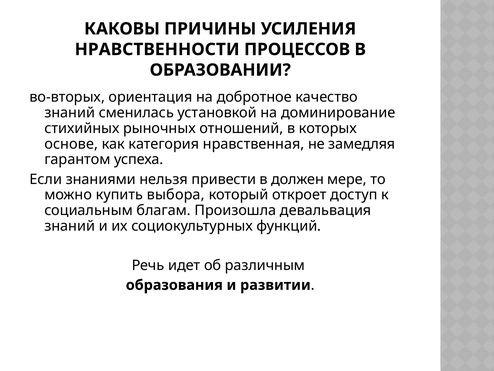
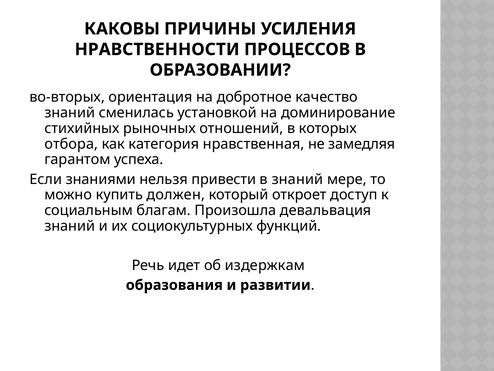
основе: основе -> отбора (71, 144)
в должен: должен -> знаний (297, 179)
выбора: выбора -> должен (176, 195)
различным: различным -> издержкам (265, 265)
